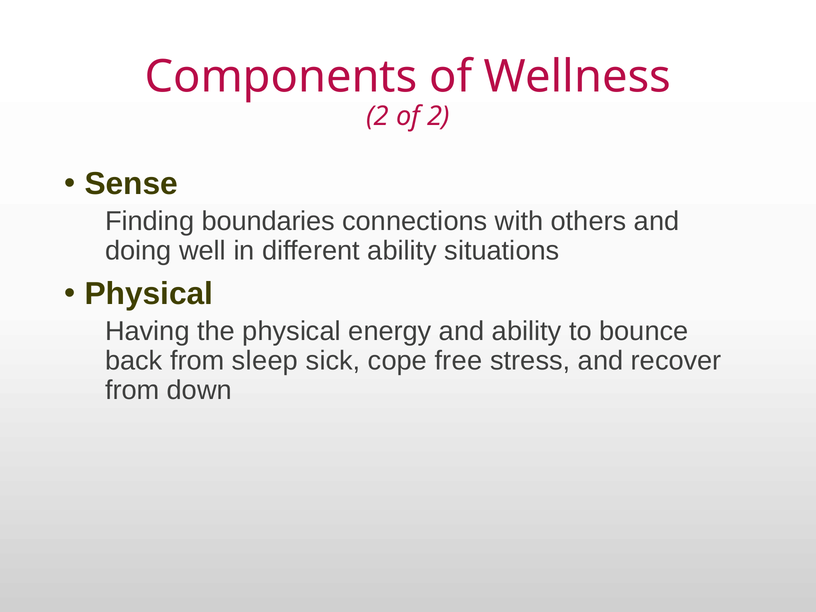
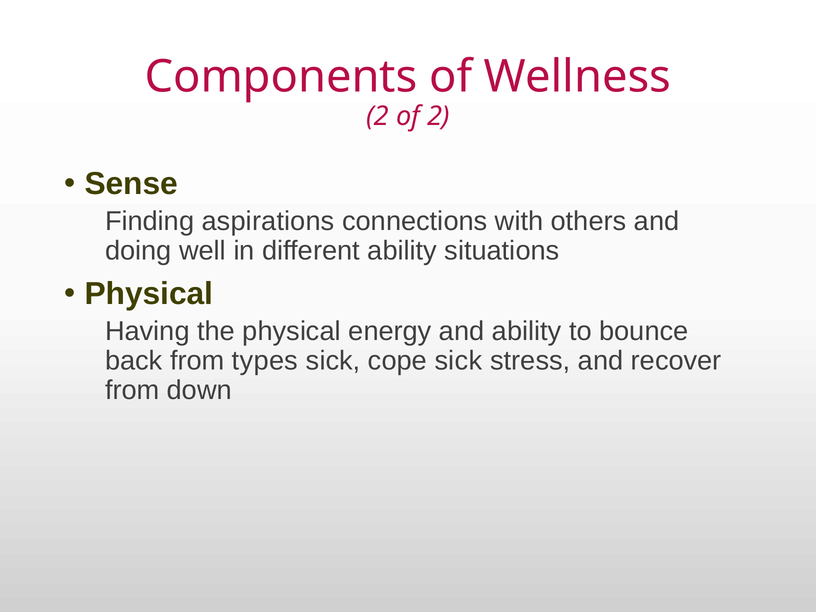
boundaries: boundaries -> aspirations (268, 221)
sleep: sleep -> types (265, 361)
cope free: free -> sick (458, 361)
